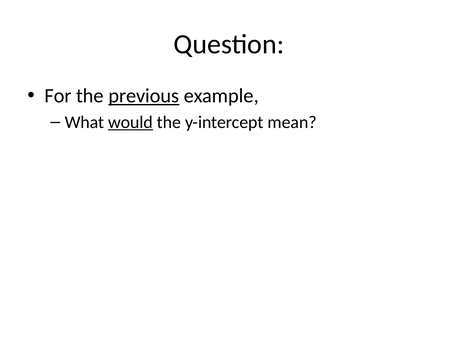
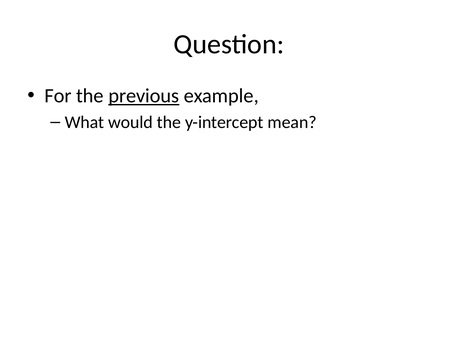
would underline: present -> none (131, 122)
